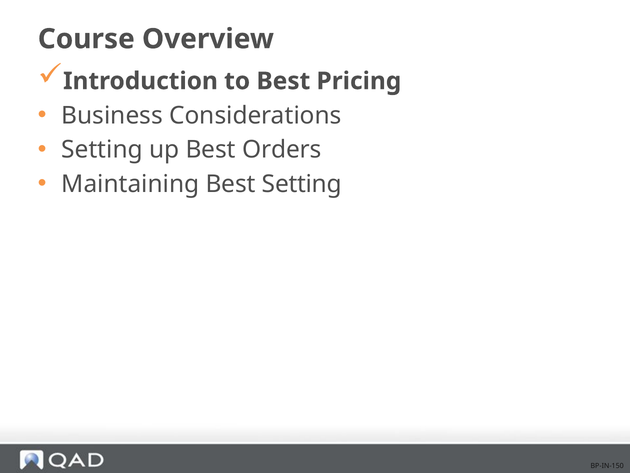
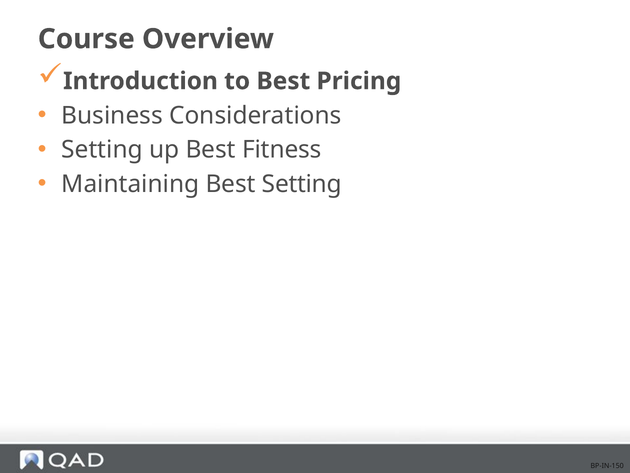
Orders: Orders -> Fitness (282, 150)
